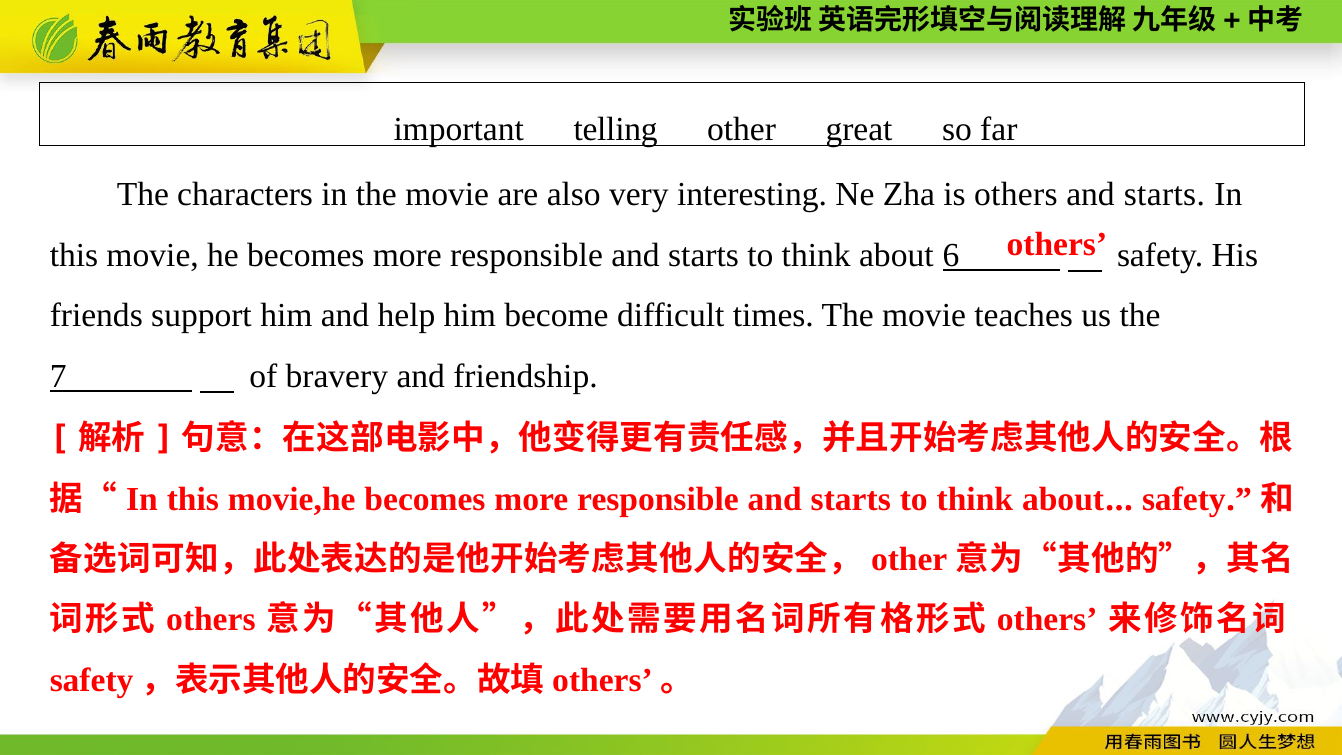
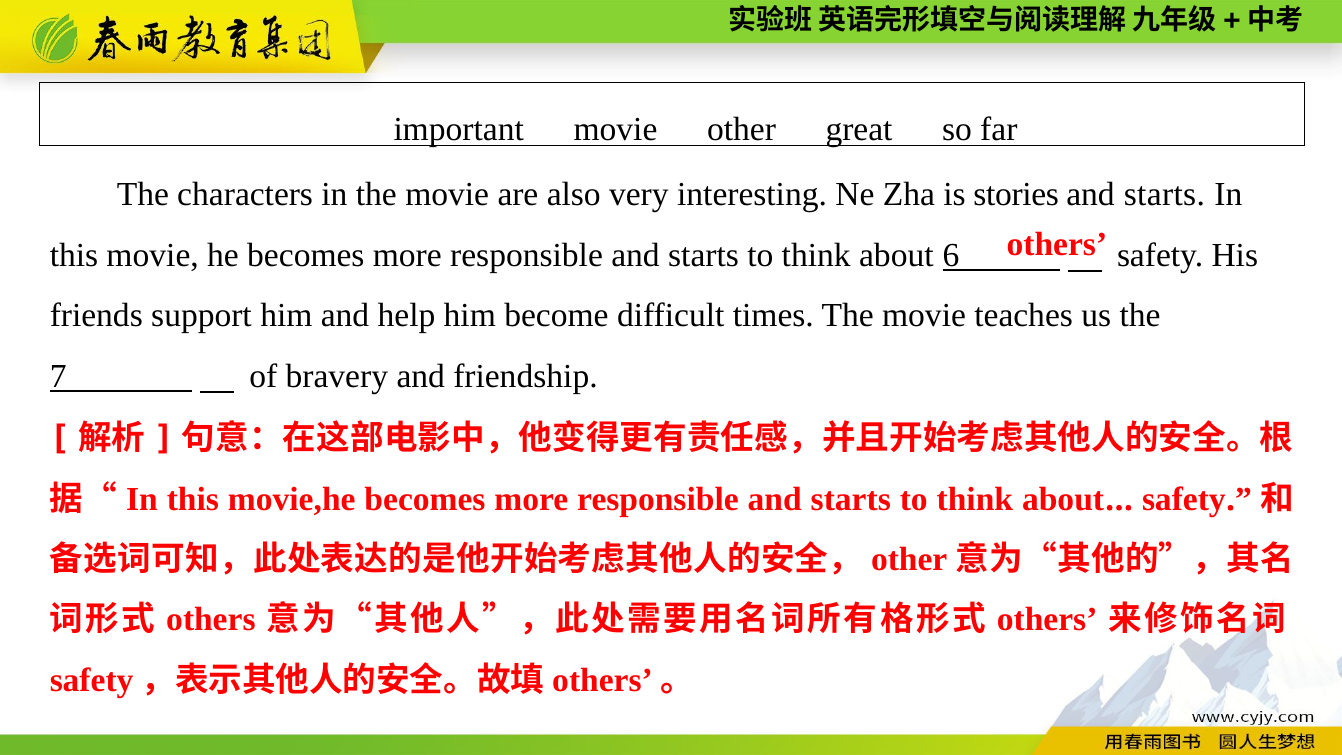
important telling: telling -> movie (615, 130)
is others: others -> stories (1016, 195)
